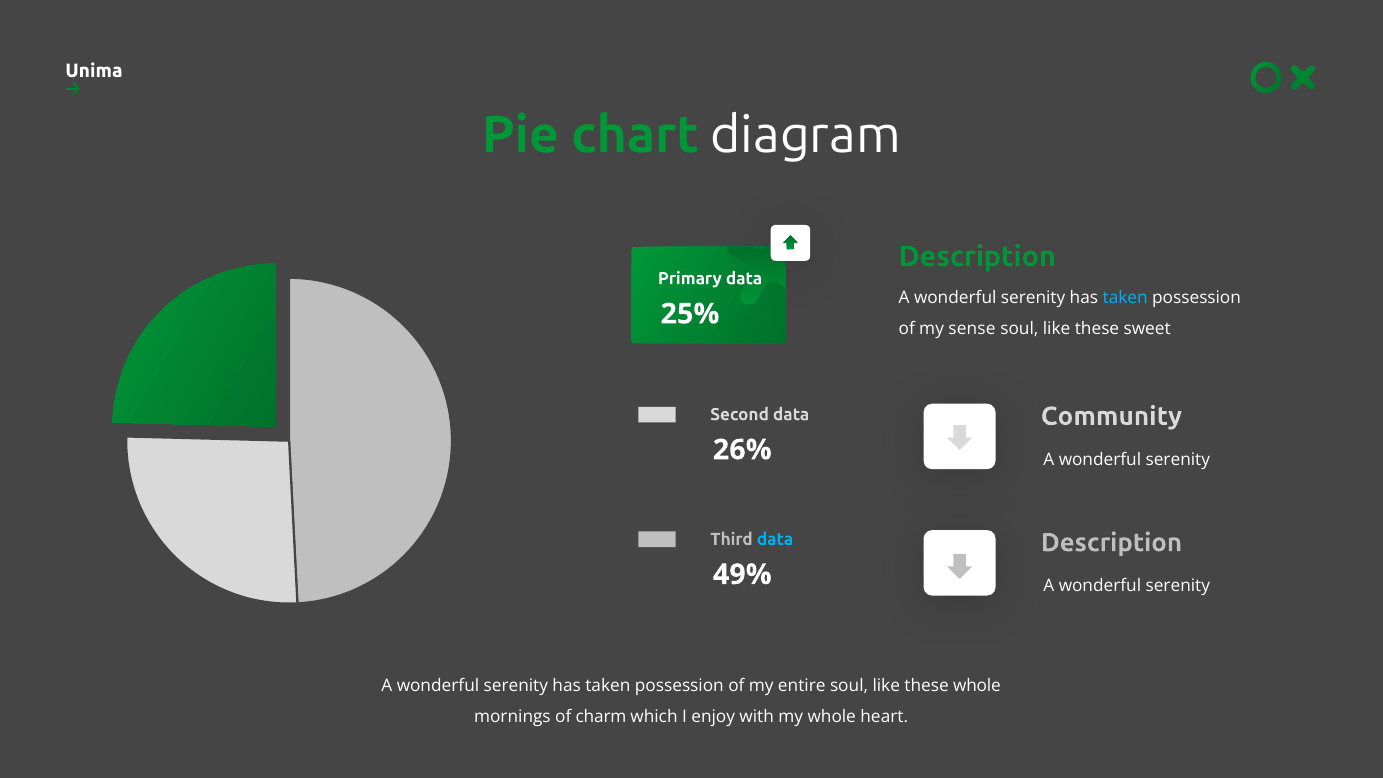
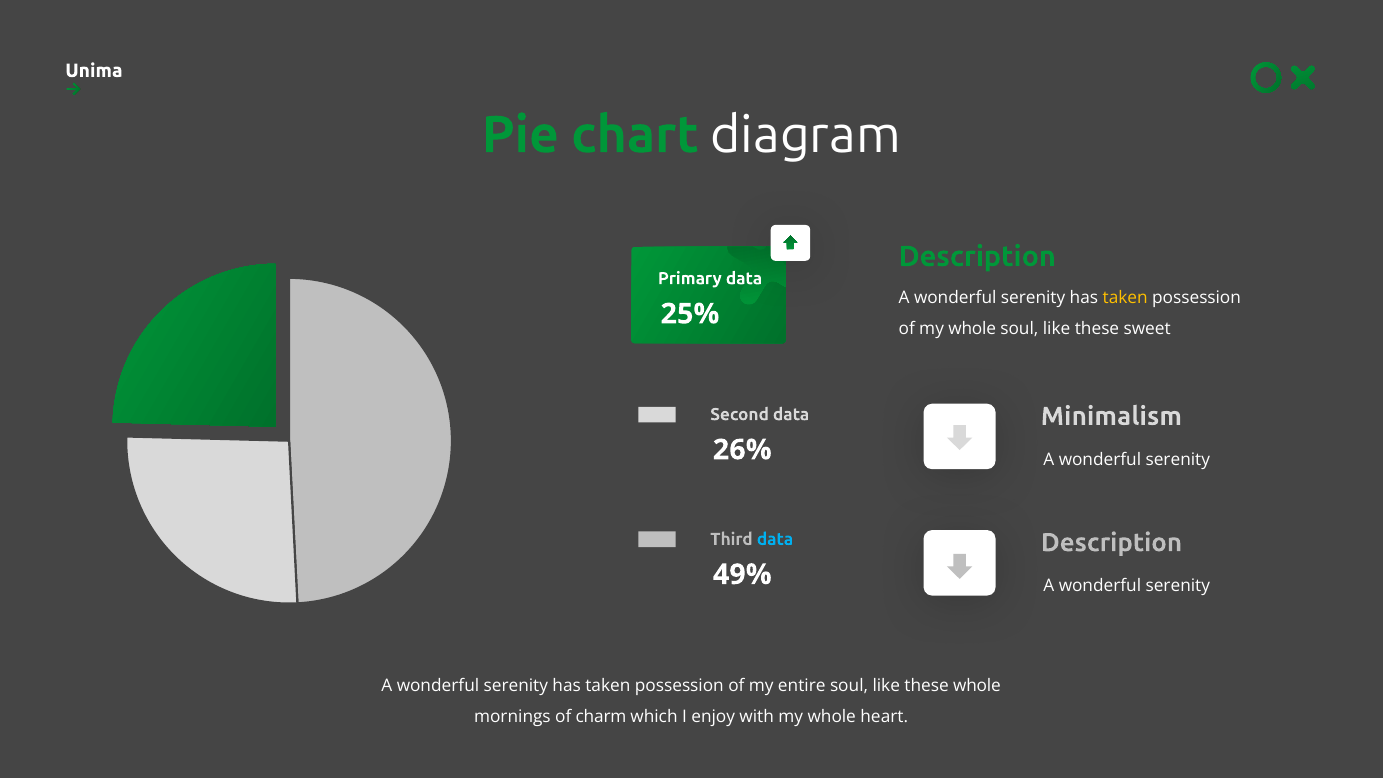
taken colour: light blue -> yellow (1125, 298)
of my sense: sense -> whole (972, 329)
Community: Community -> Minimalism (1111, 416)
